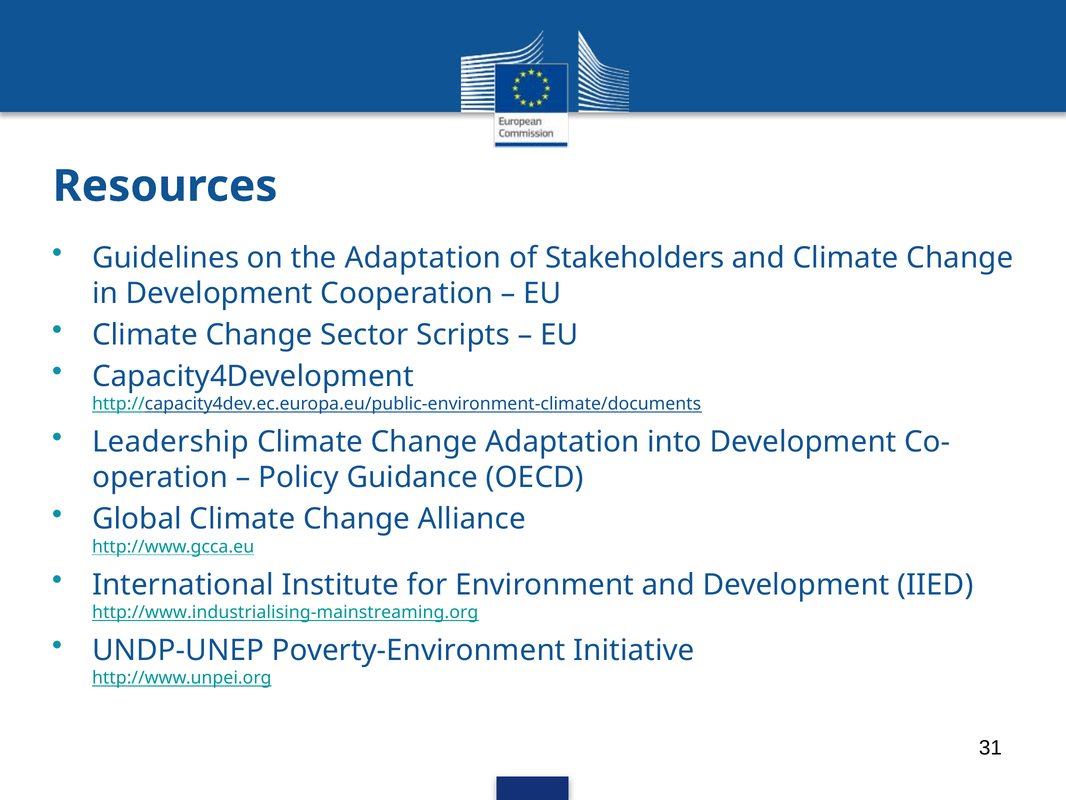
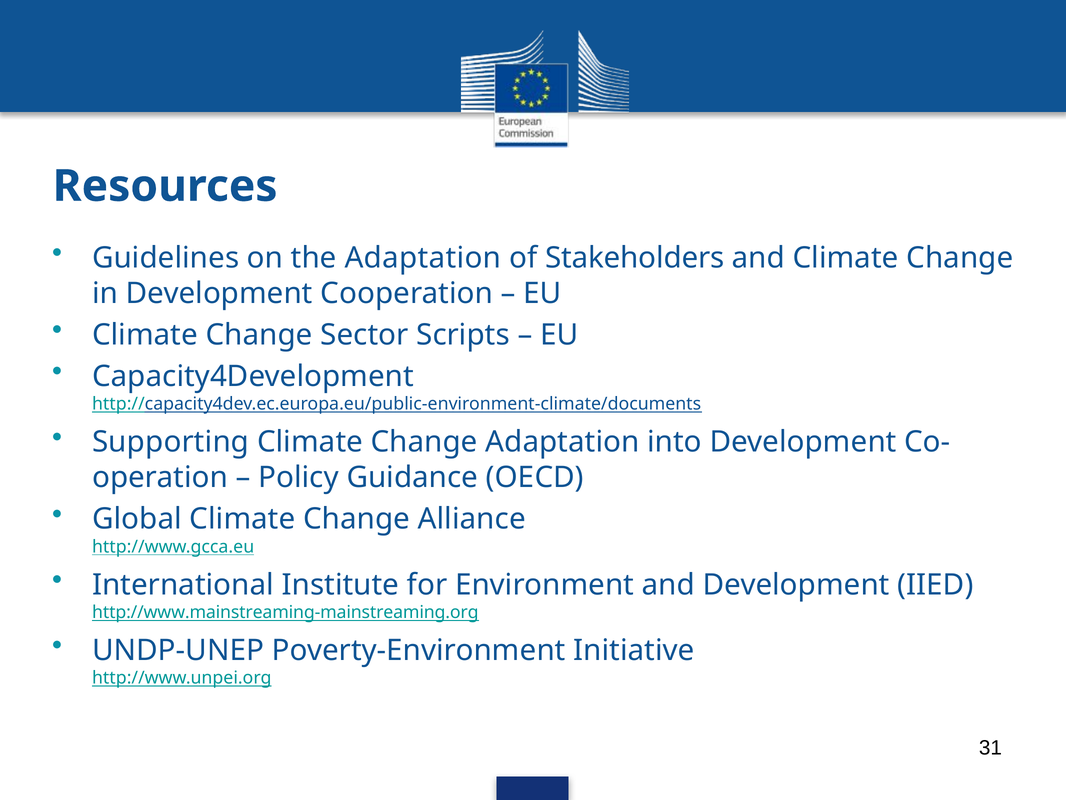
Leadership: Leadership -> Supporting (171, 442)
http://www.industrialising-mainstreaming.org: http://www.industrialising-mainstreaming.org -> http://www.mainstreaming-mainstreaming.org (285, 612)
